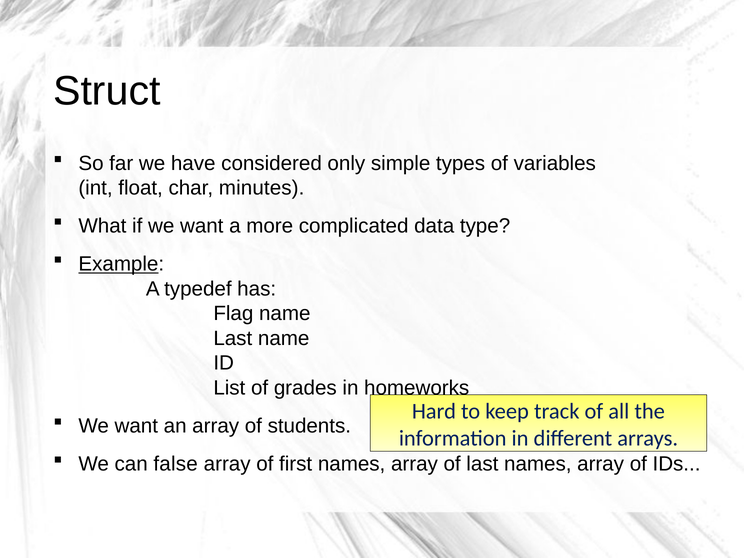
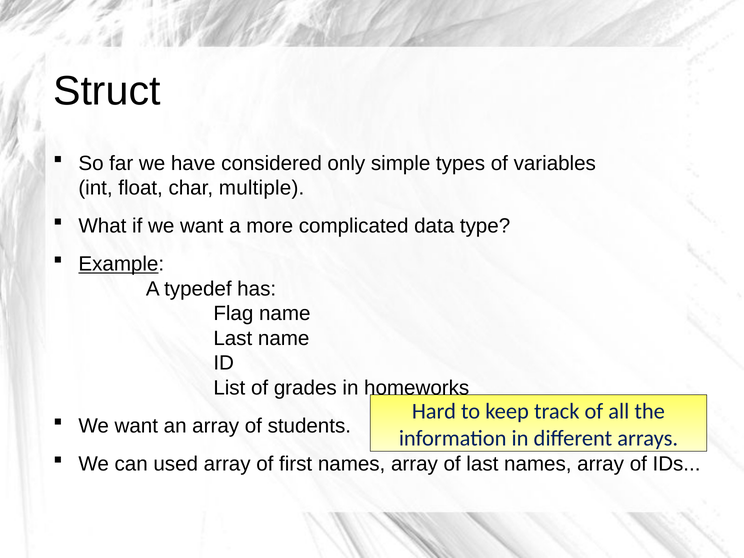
minutes: minutes -> multiple (262, 188)
false: false -> used (176, 464)
